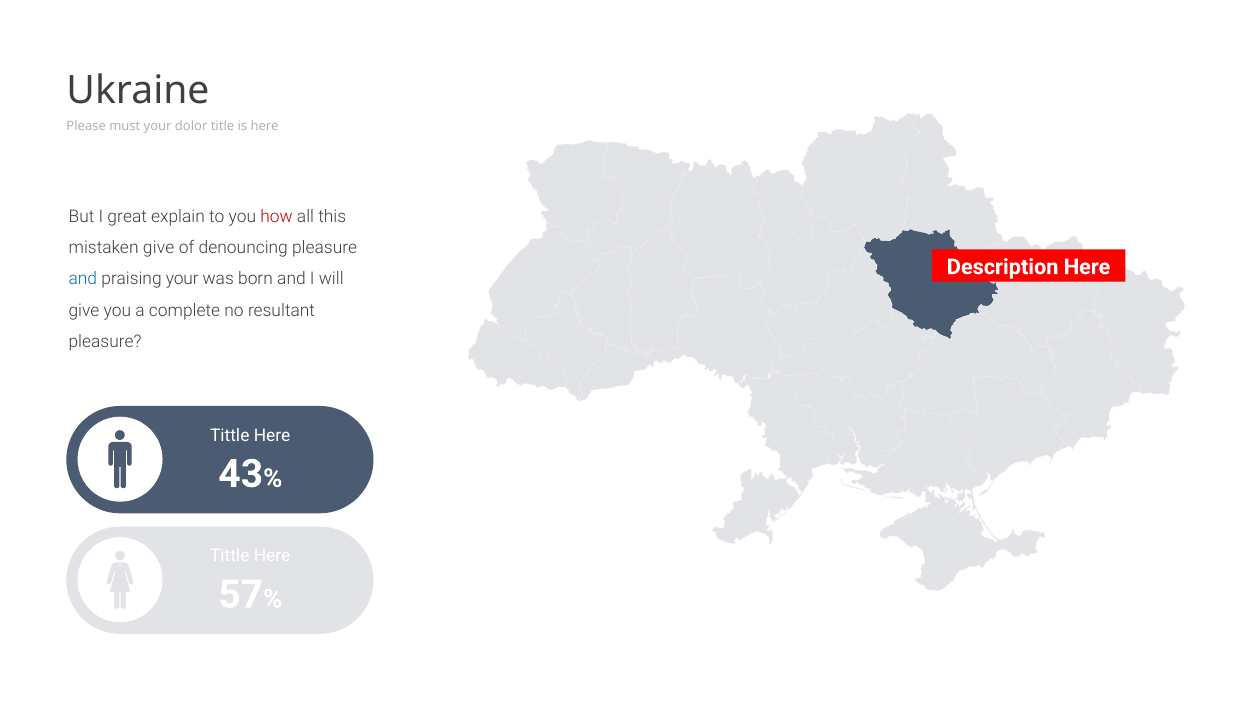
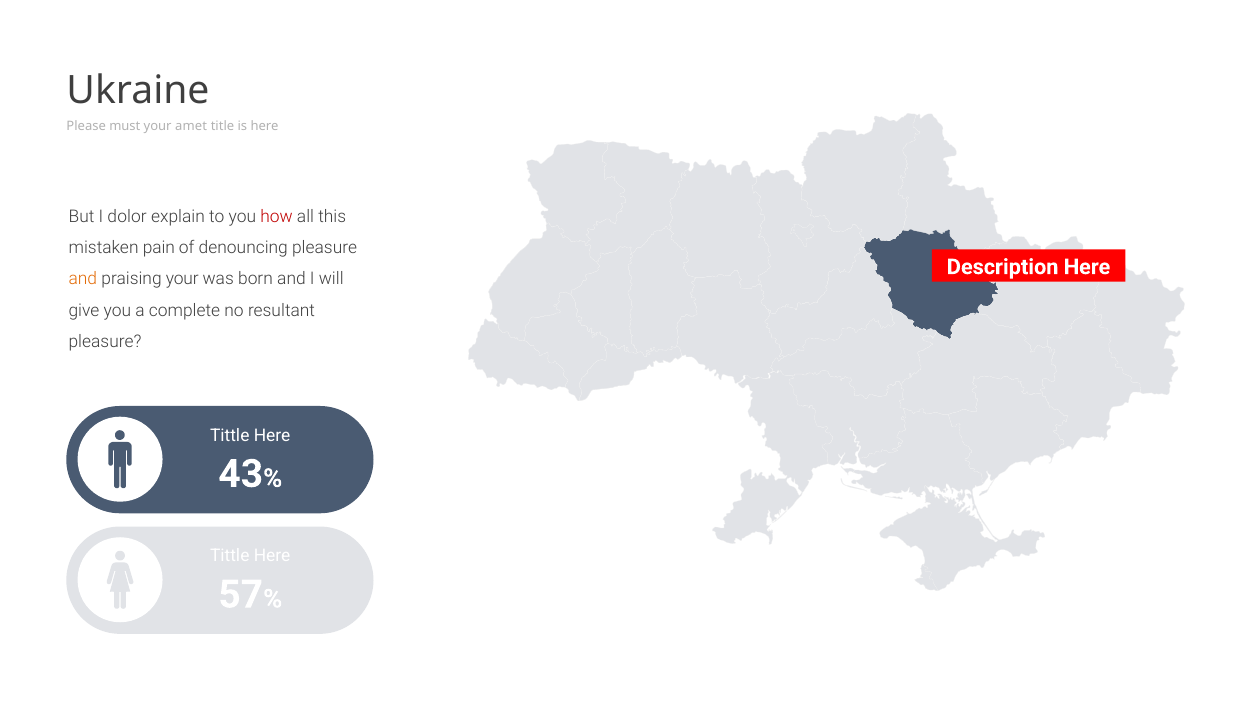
dolor: dolor -> amet (191, 126)
great: great -> dolor (127, 217)
mistaken give: give -> pain (159, 248)
and colour: blue -> orange (83, 279)
